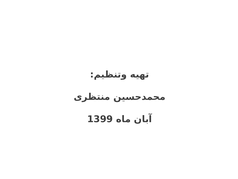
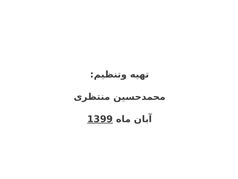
1399 underline: none -> present (100, 119)
